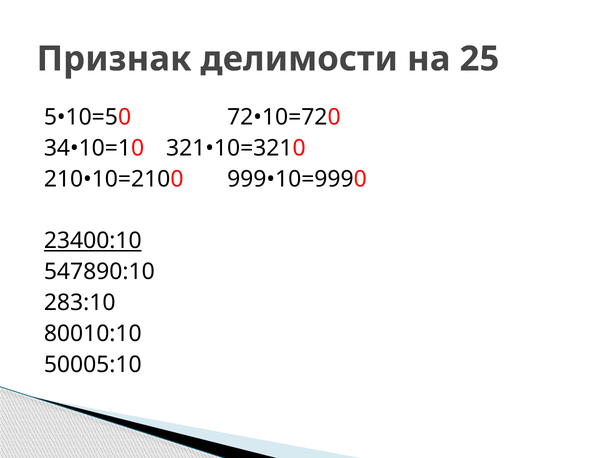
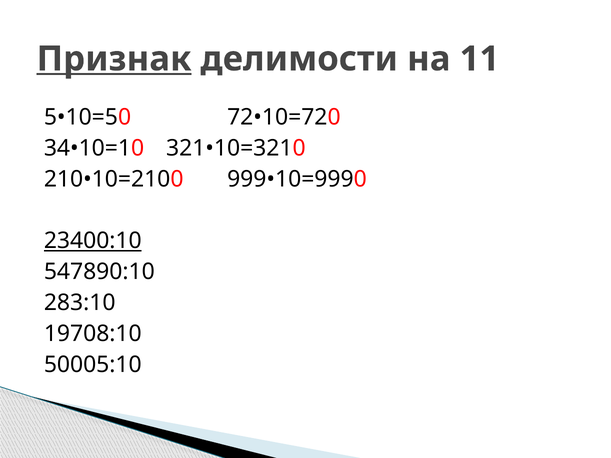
Признак underline: none -> present (114, 59)
25: 25 -> 11 (479, 59)
80010:10: 80010:10 -> 19708:10 (93, 334)
